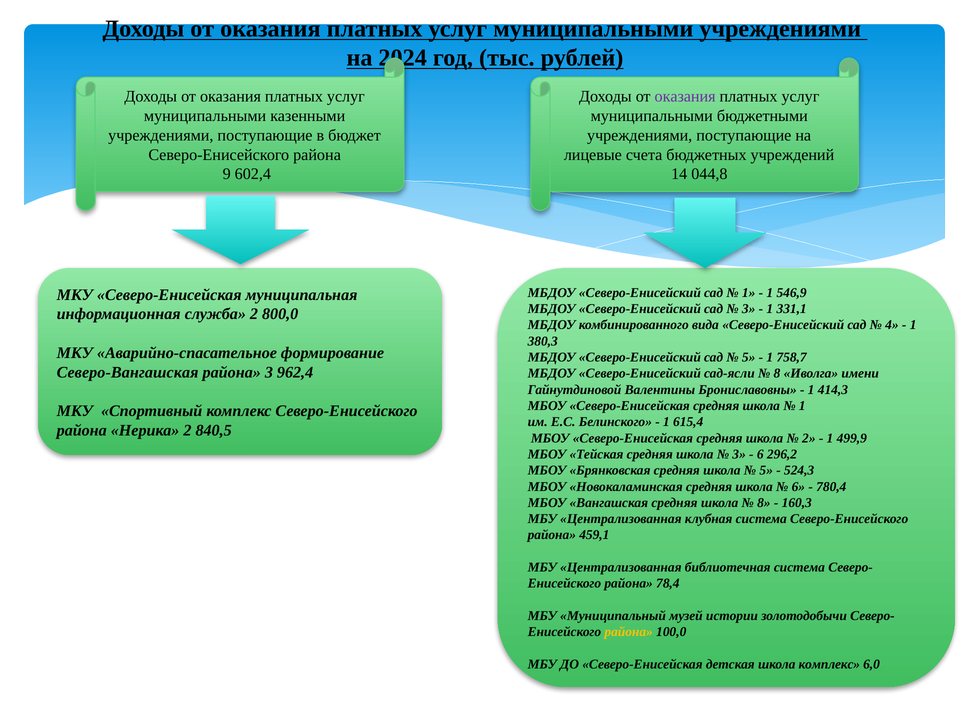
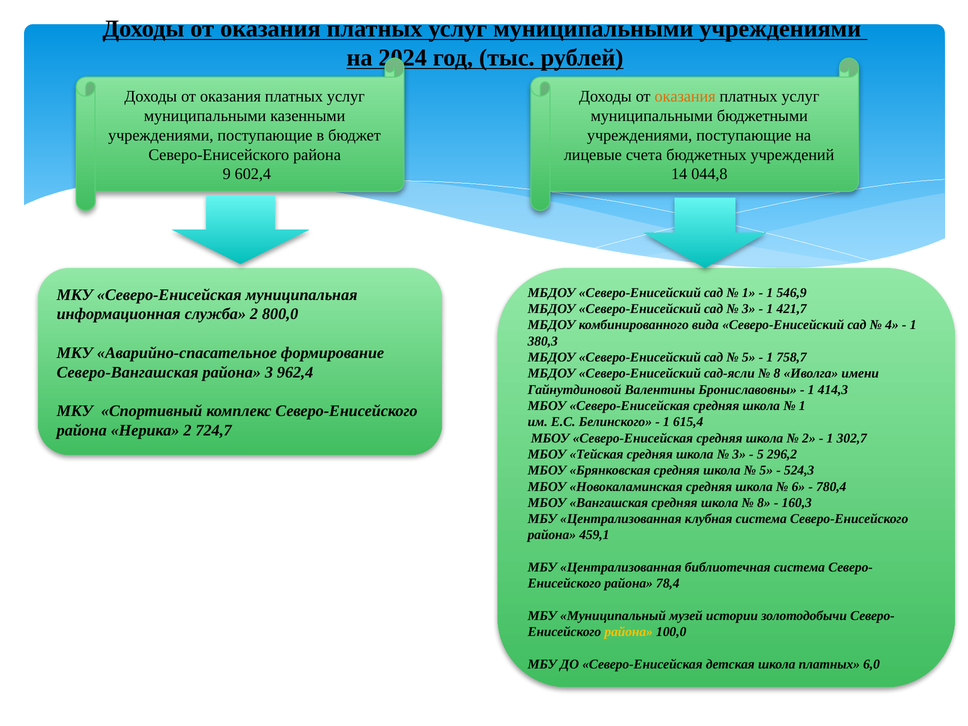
оказания colour: purple -> orange (685, 97)
331,1: 331,1 -> 421,7 (792, 309)
840,5: 840,5 -> 724,7 (214, 430)
499,9: 499,9 -> 302,7 (852, 438)
6: 6 -> 5 (760, 454)
школа комплекс: комплекс -> платных (829, 664)
